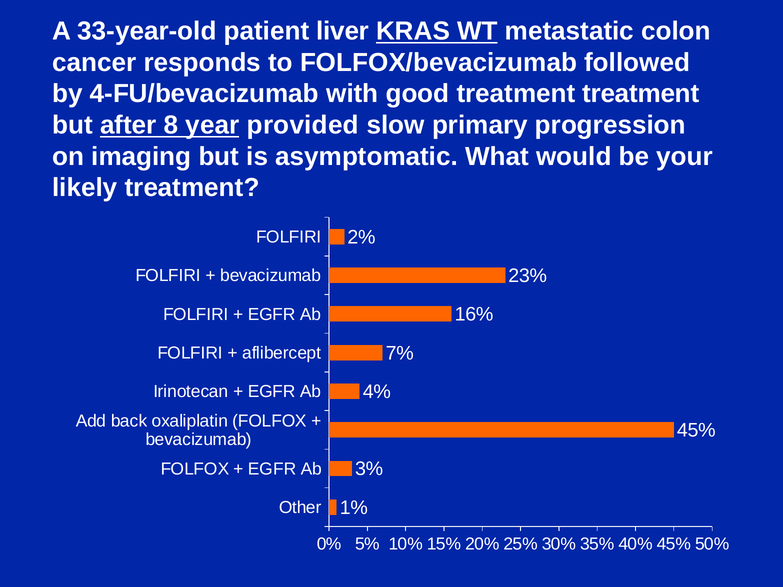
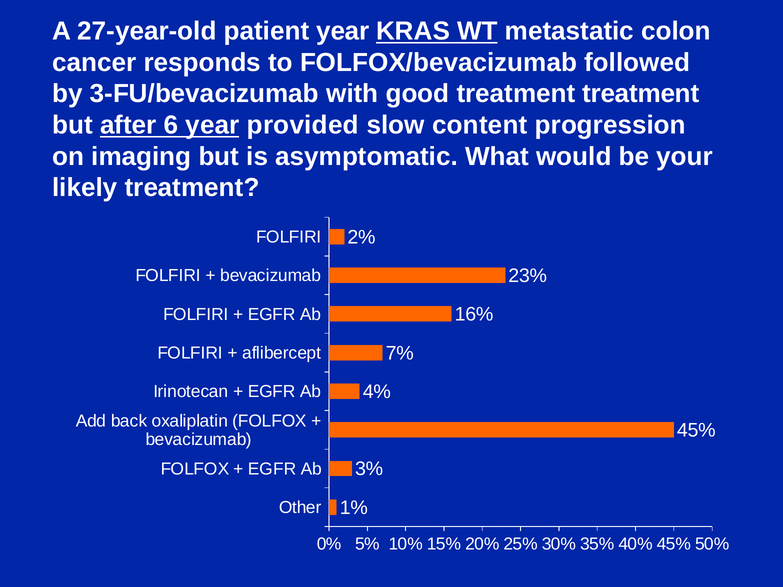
33-year-old: 33-year-old -> 27-year-old (147, 31)
patient liver: liver -> year (343, 31)
4-FU/bevacizumab: 4-FU/bevacizumab -> 3-FU/bevacizumab (204, 94)
8: 8 -> 6 (171, 125)
primary: primary -> content (480, 125)
